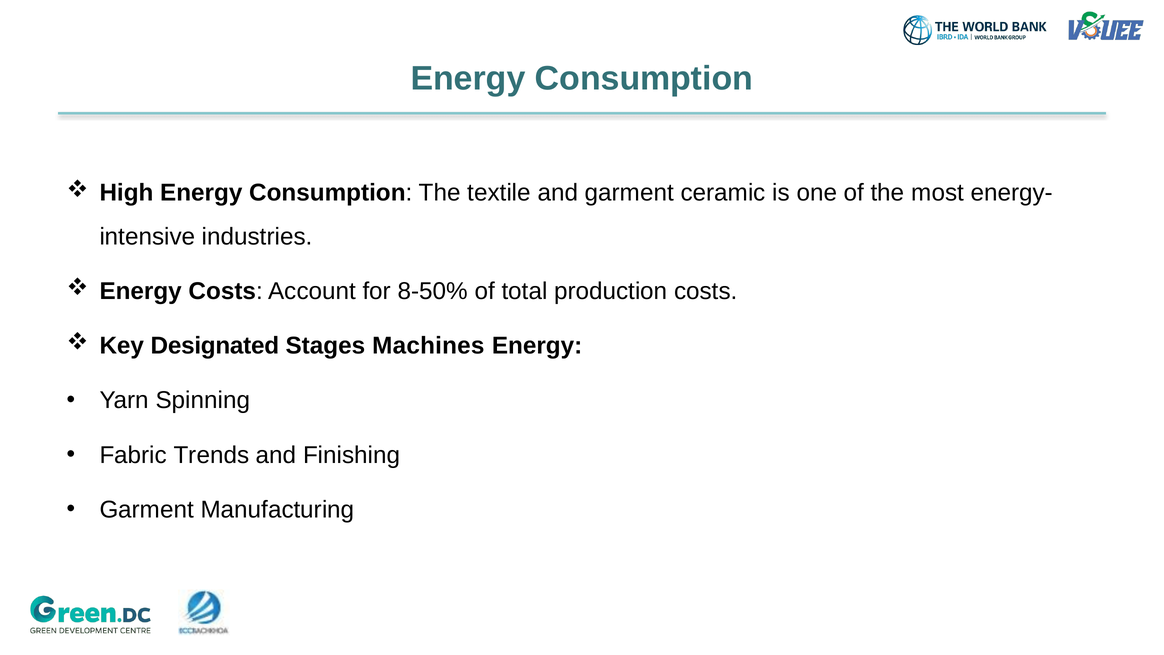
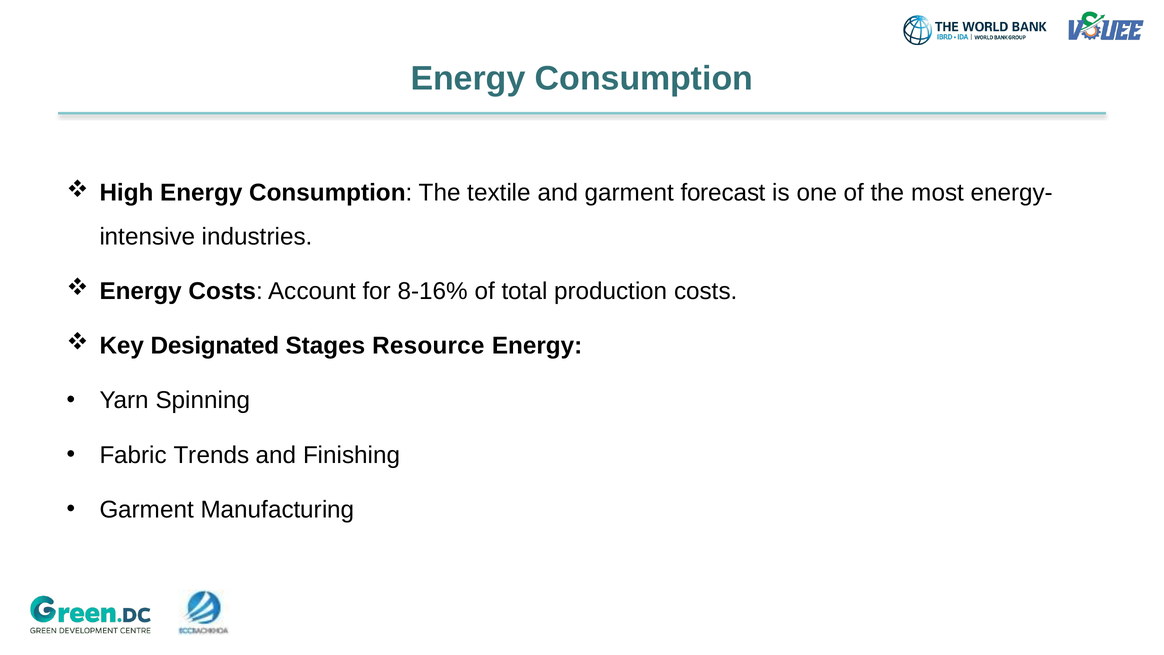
ceramic: ceramic -> forecast (723, 193)
8-50%: 8-50% -> 8-16% (433, 291)
Machines: Machines -> Resource (428, 346)
